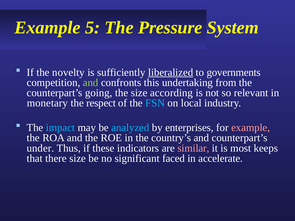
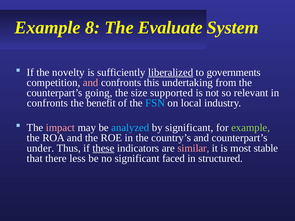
5: 5 -> 8 (93, 28)
Pressure: Pressure -> Evaluate (170, 28)
and colour: light green -> pink (91, 83)
according: according -> supported (172, 93)
monetary: monetary -> confronts (47, 103)
respect: respect -> benefit (101, 103)
impact colour: light blue -> pink (60, 128)
by enterprises: enterprises -> significant (189, 128)
example colour: pink -> light green (251, 128)
these underline: none -> present (103, 148)
keeps: keeps -> stable (266, 148)
there size: size -> less (78, 158)
accelerate: accelerate -> structured (221, 158)
